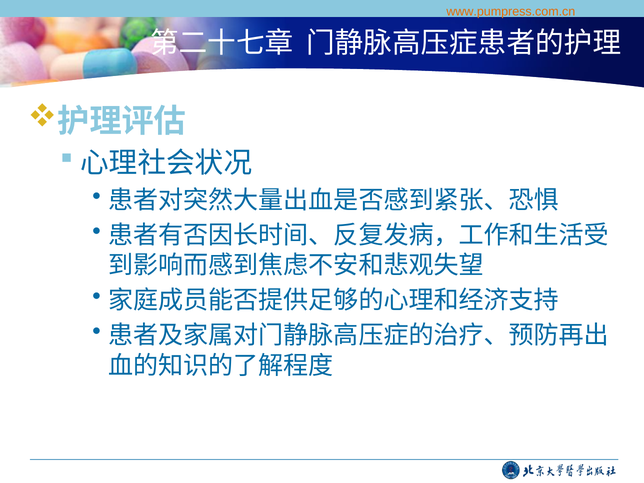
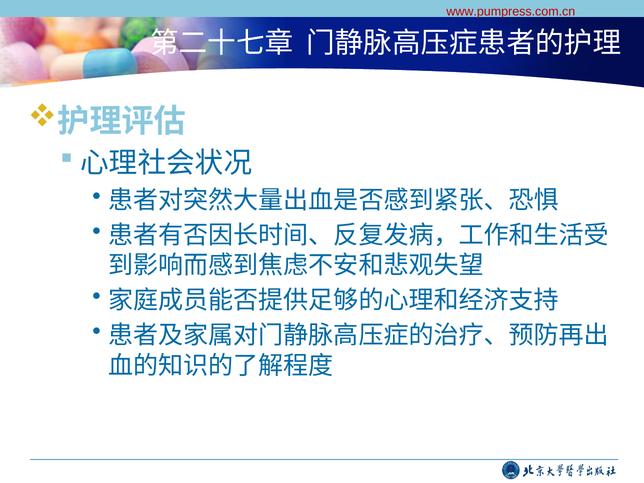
www.pumpress.com.cn colour: orange -> red (511, 12)
